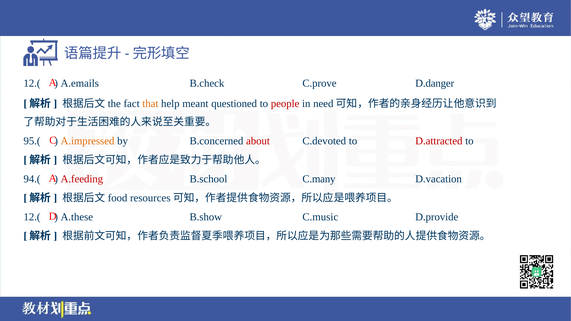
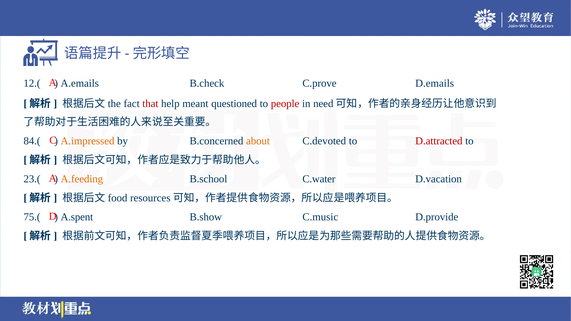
D.danger: D.danger -> D.emails (435, 83)
that colour: orange -> red (150, 104)
95.(: 95.( -> 84.( (32, 141)
about colour: red -> orange (258, 141)
94.(: 94.( -> 23.( (32, 179)
A.feeding colour: red -> orange (82, 179)
C.many: C.many -> C.water (319, 179)
12.(: 12.( -> 75.( (32, 217)
A.these: A.these -> A.spent (77, 217)
